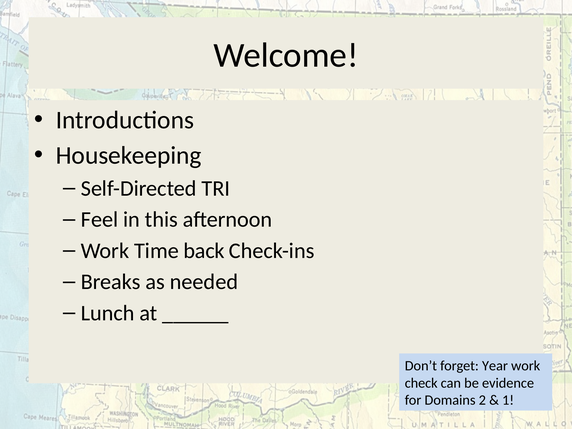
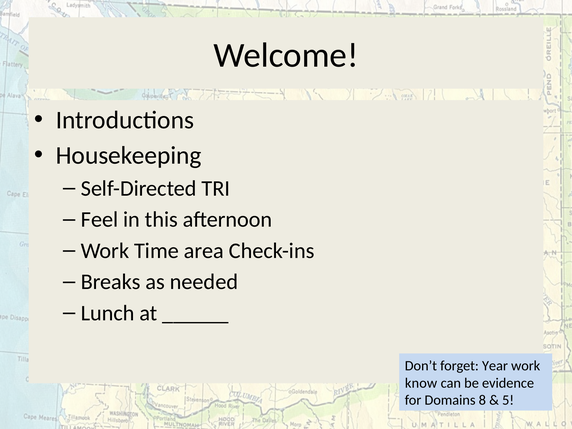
back: back -> area (204, 251)
check: check -> know (421, 383)
2: 2 -> 8 (482, 400)
1: 1 -> 5 (508, 400)
